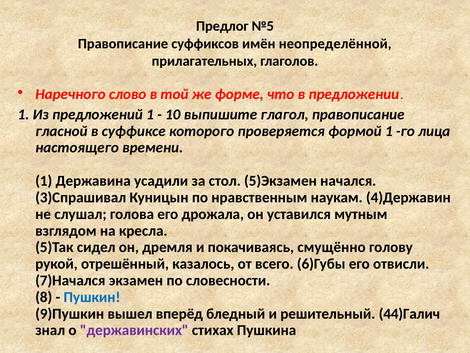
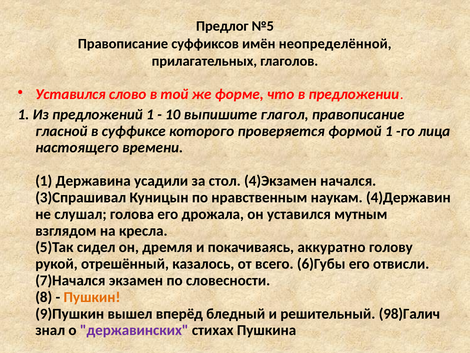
Наречного: Наречного -> Уставился (70, 94)
5)Экзамен: 5)Экзамен -> 4)Экзамен (280, 181)
смущённо: смущённо -> аккуратно (331, 247)
Пушкин colour: blue -> orange (92, 297)
44)Галич: 44)Галич -> 98)Галич (409, 313)
